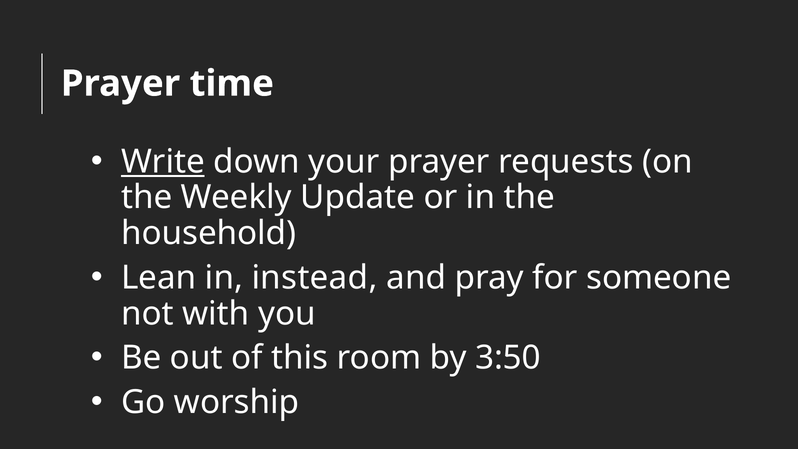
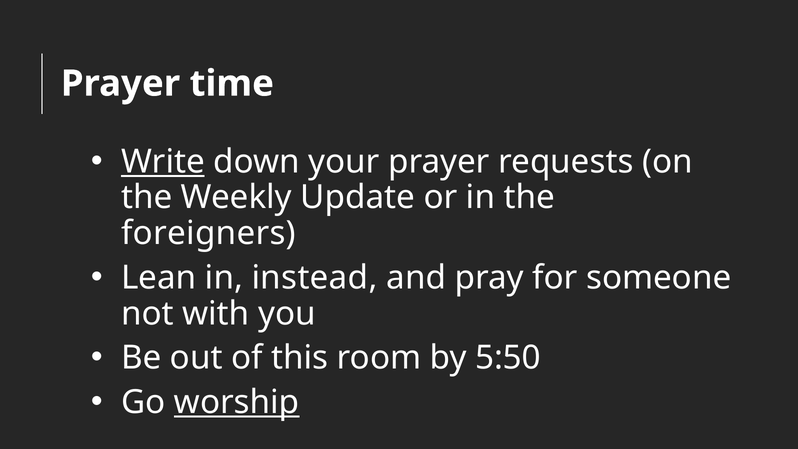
household: household -> foreigners (209, 233)
3:50: 3:50 -> 5:50 (508, 358)
worship underline: none -> present (237, 402)
